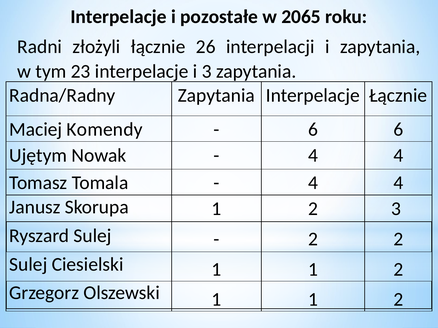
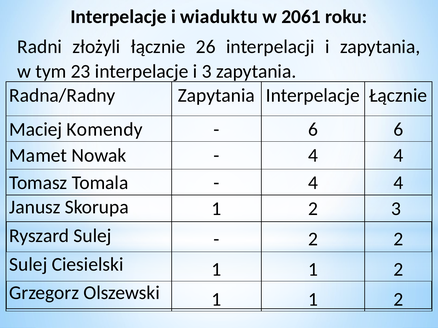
pozostałe: pozostałe -> wiaduktu (219, 17)
2065: 2065 -> 2061 (301, 17)
Ujętym: Ujętym -> Mamet (38, 156)
